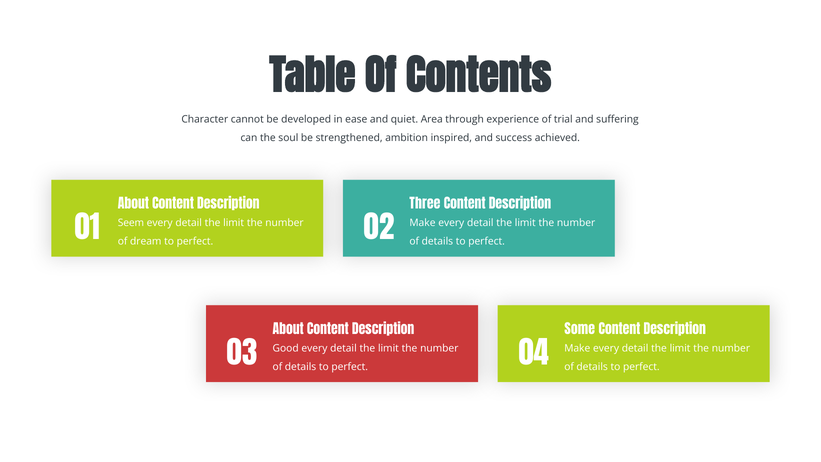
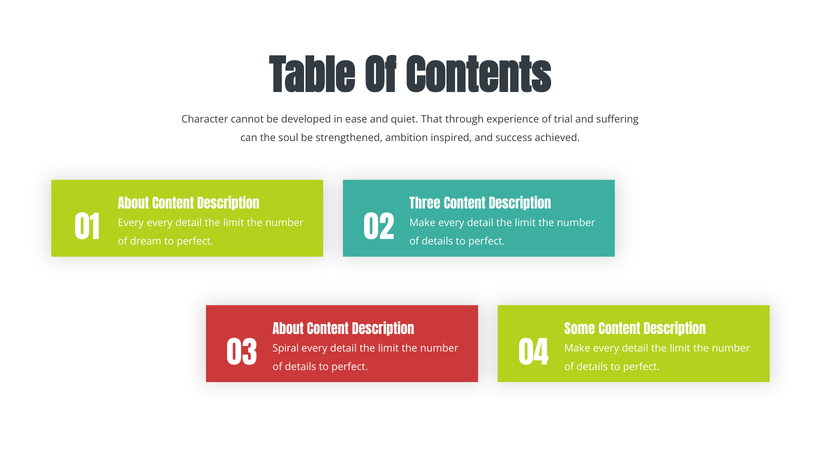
Area: Area -> That (432, 119)
Seem: Seem -> Every (131, 223)
Good: Good -> Spiral (286, 348)
